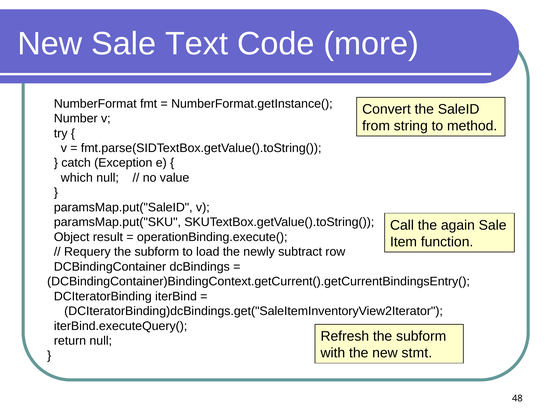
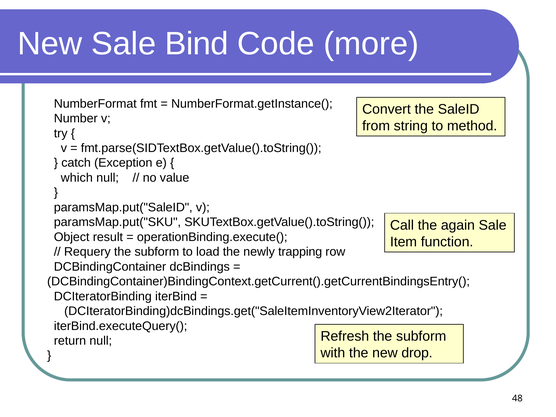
Text: Text -> Bind (197, 44)
subtract: subtract -> trapping (300, 252)
stmt: stmt -> drop (417, 353)
